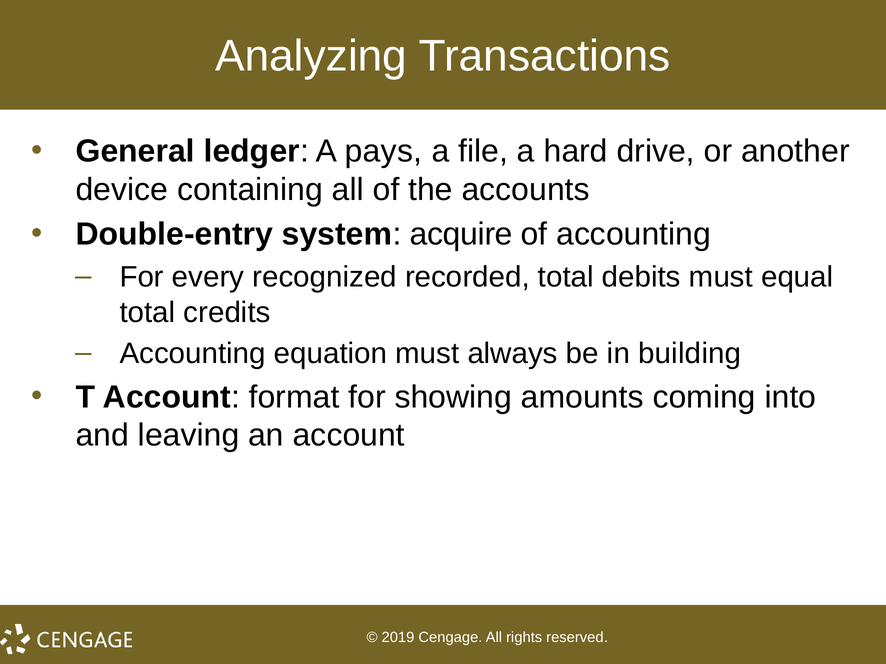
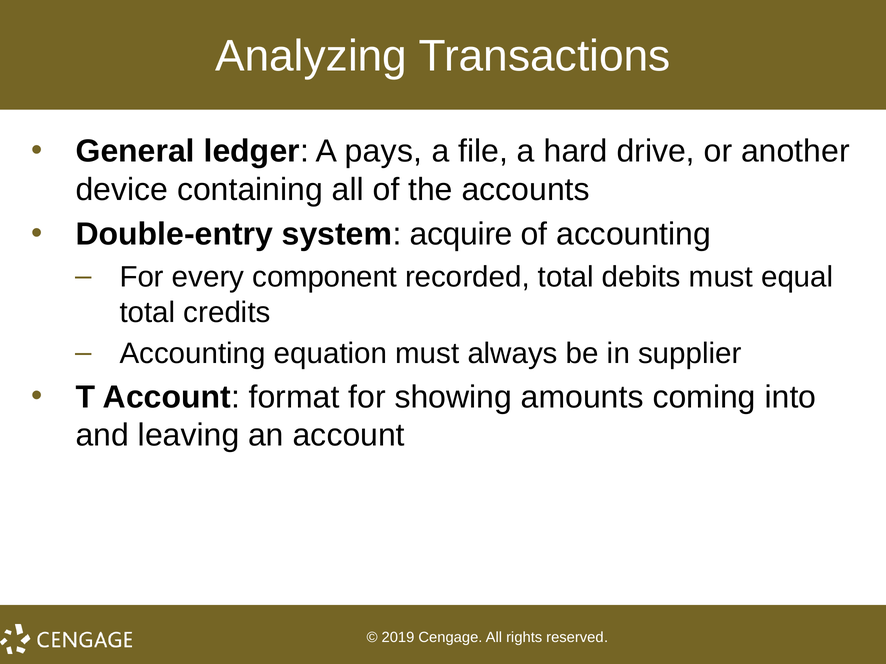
recognized: recognized -> component (325, 277)
building: building -> supplier (690, 354)
